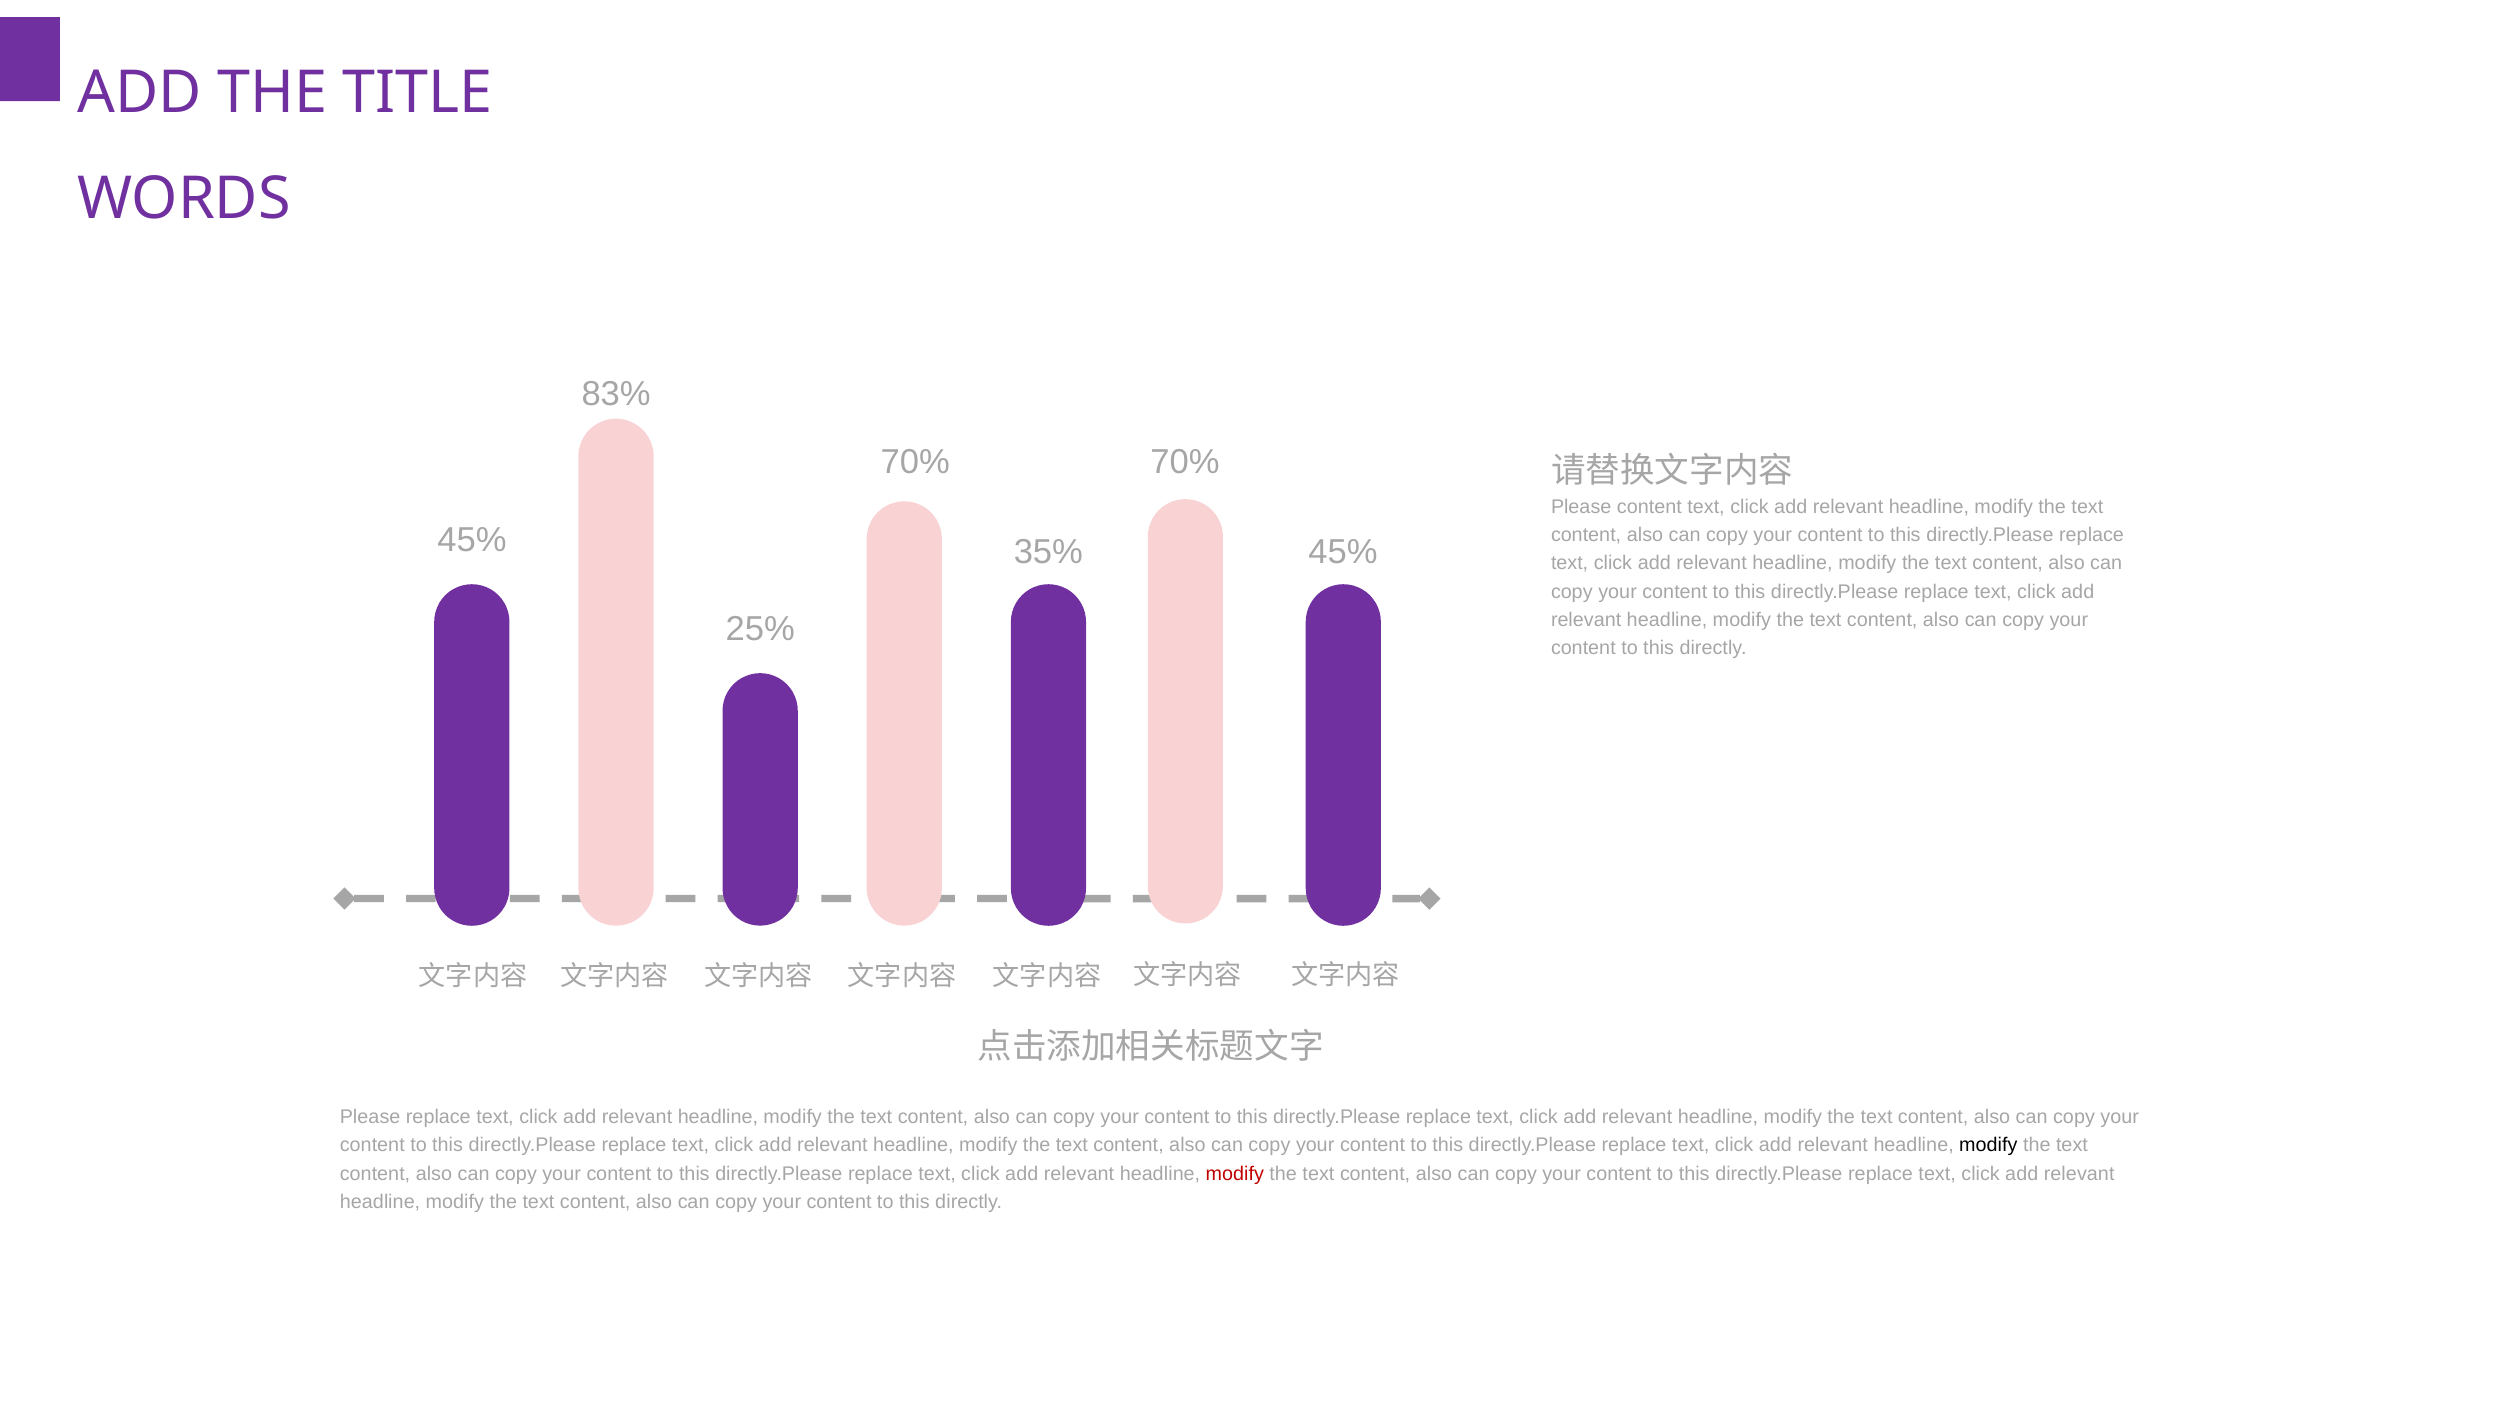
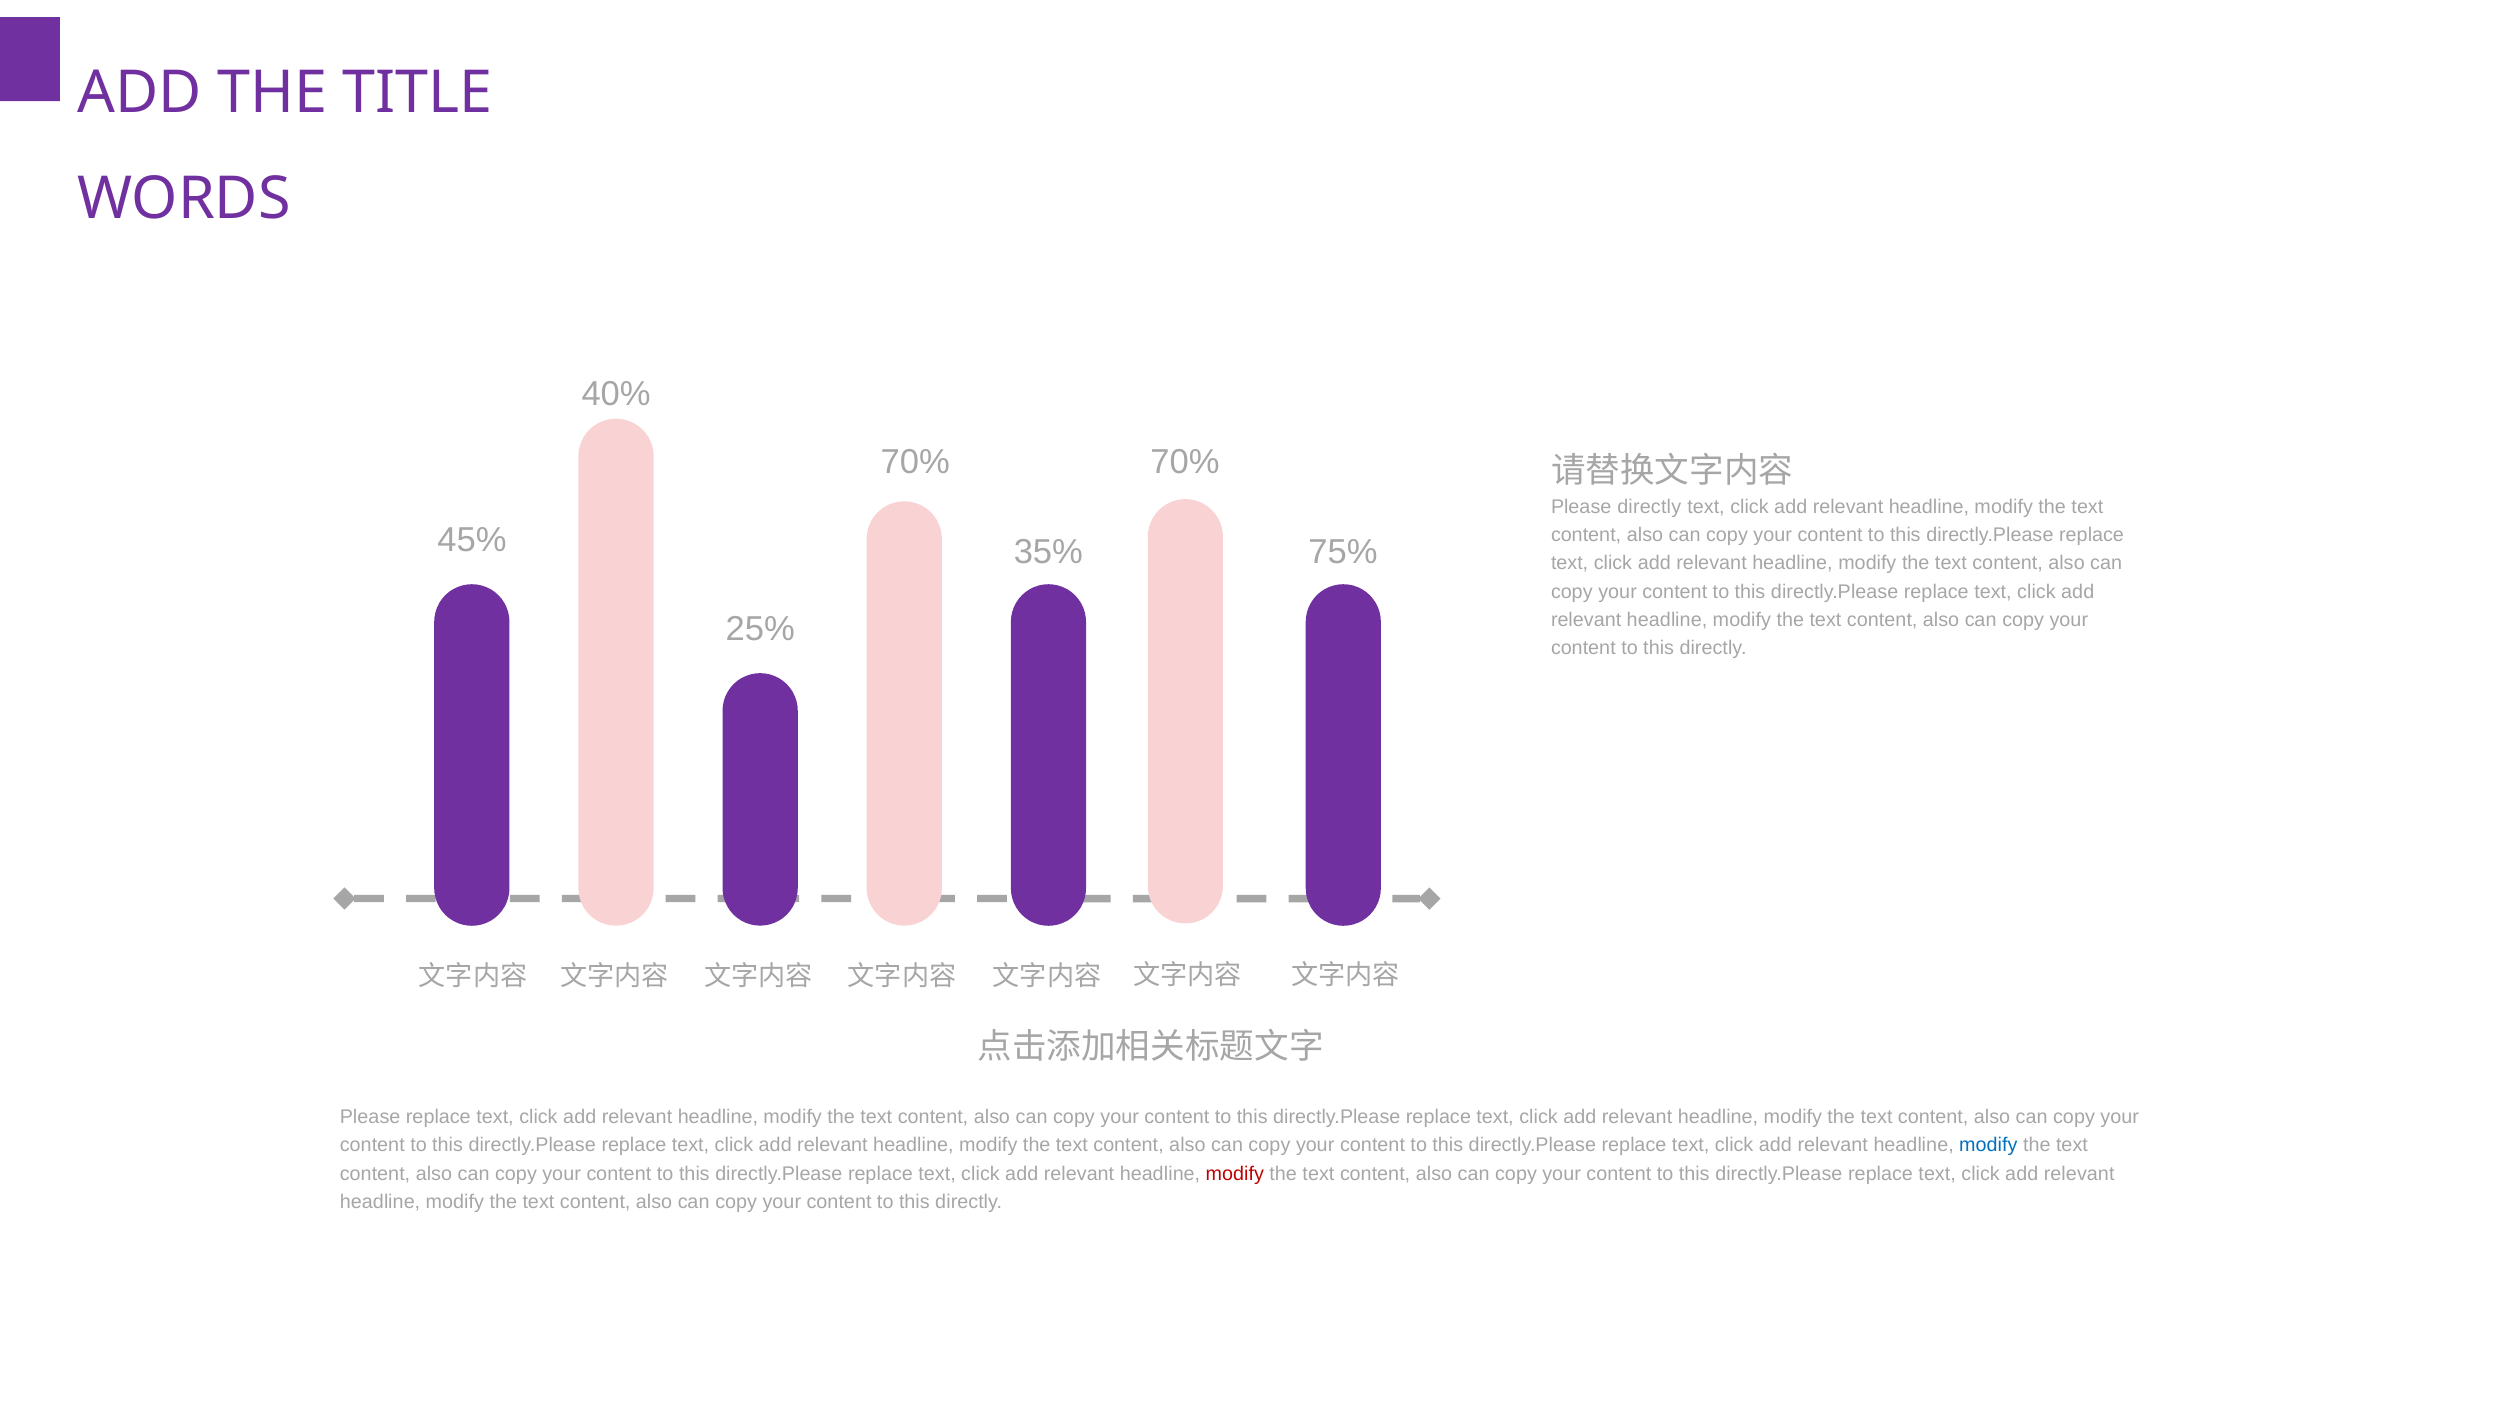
83%: 83% -> 40% (616, 394)
Please content: content -> directly (1649, 507)
45%: 45% -> 75% (1343, 552)
modify colour: black -> blue (1988, 1145)
